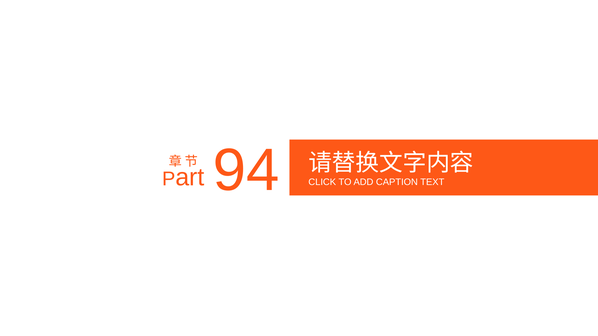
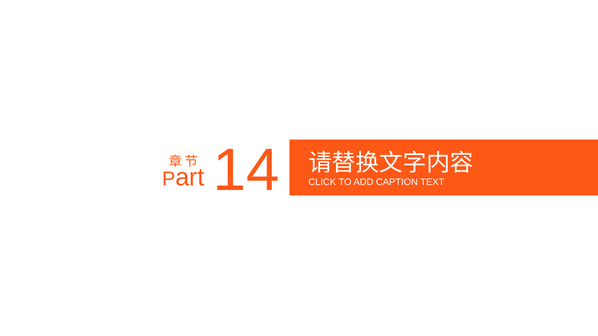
94: 94 -> 14 (246, 171)
